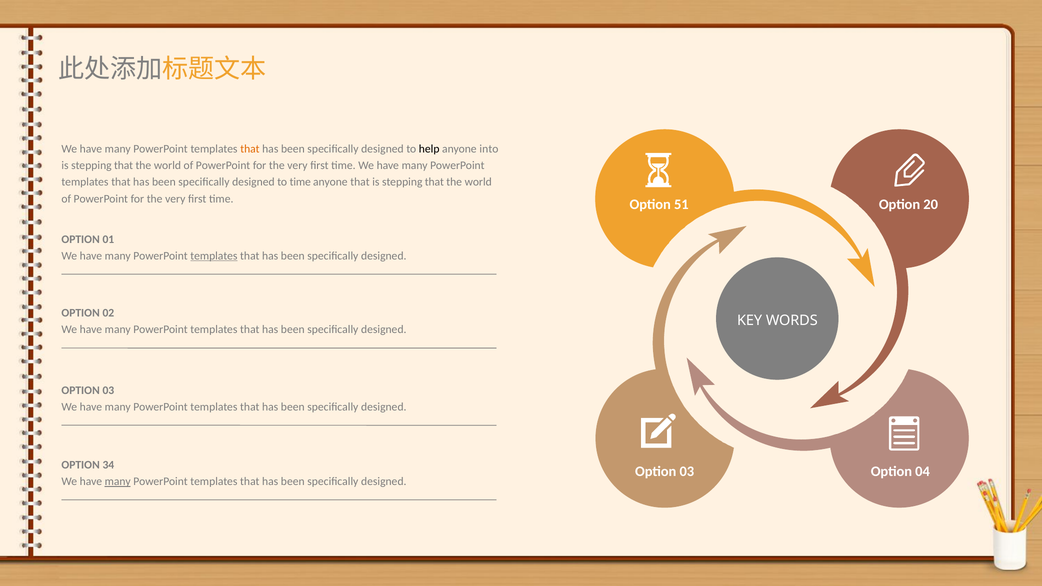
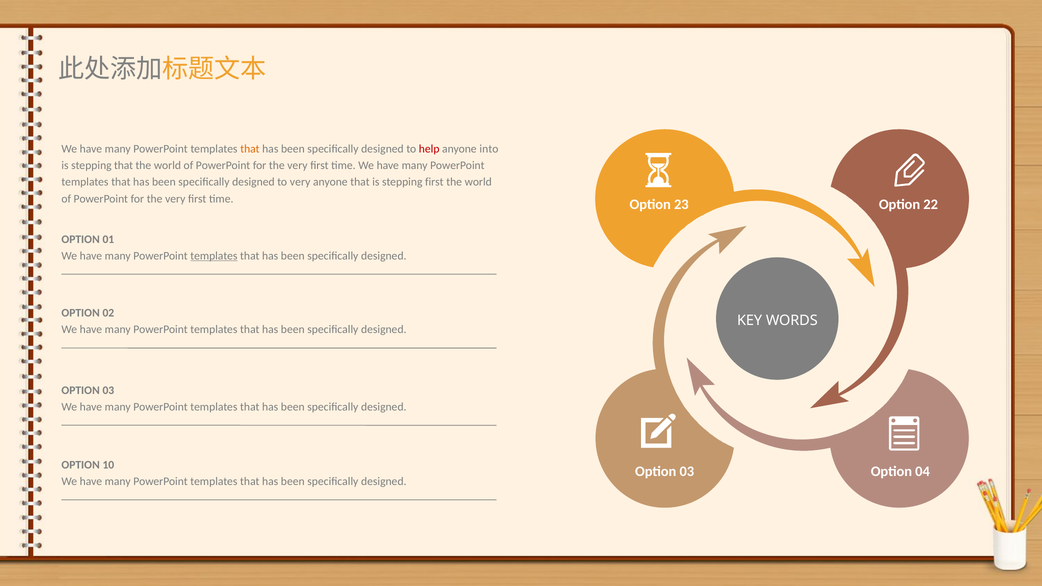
help colour: black -> red (429, 149)
to time: time -> very (300, 182)
that is stepping that: that -> first (434, 182)
51: 51 -> 23 (681, 204)
20: 20 -> 22 (931, 204)
34: 34 -> 10 (108, 465)
many underline: present -> none (118, 482)
